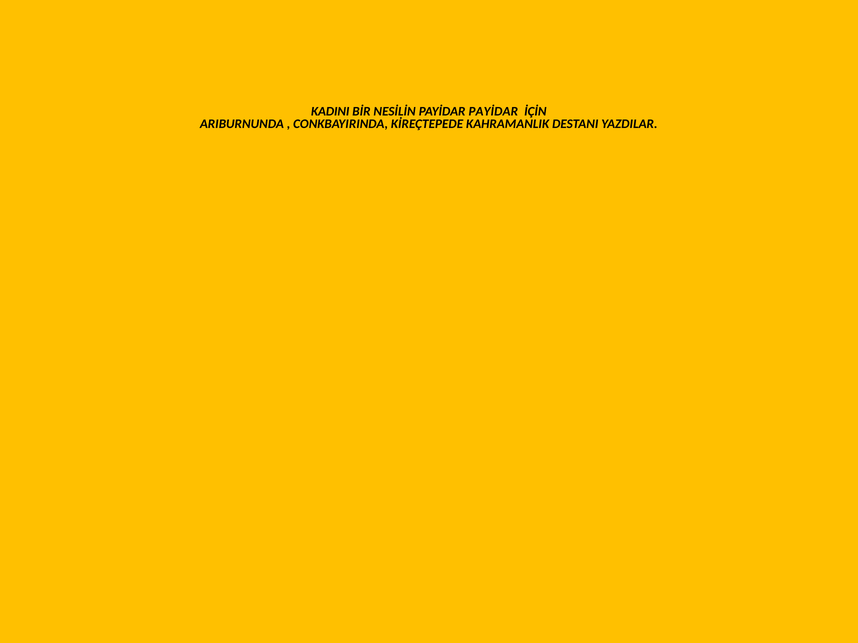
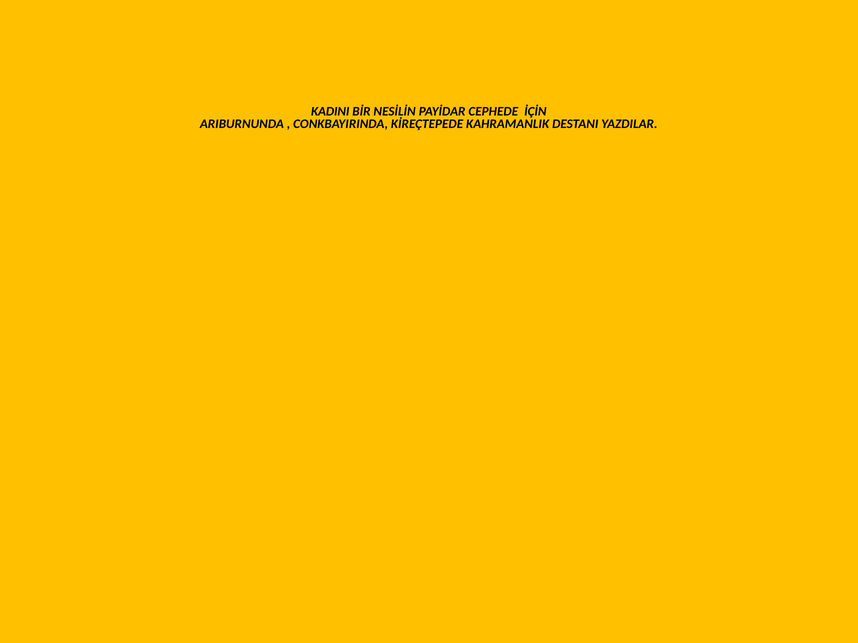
PAYİDAR PAYİDAR: PAYİDAR -> CEPHEDE (493, 112)
